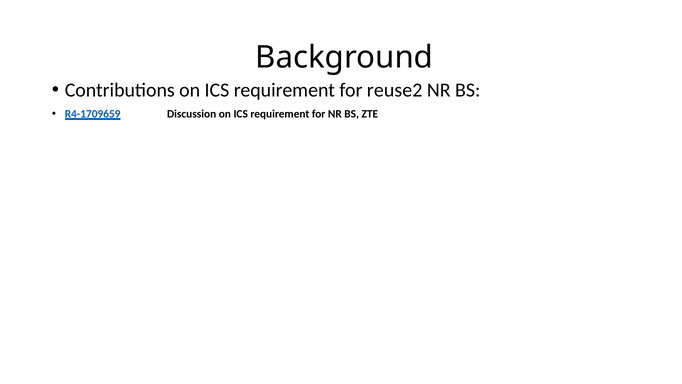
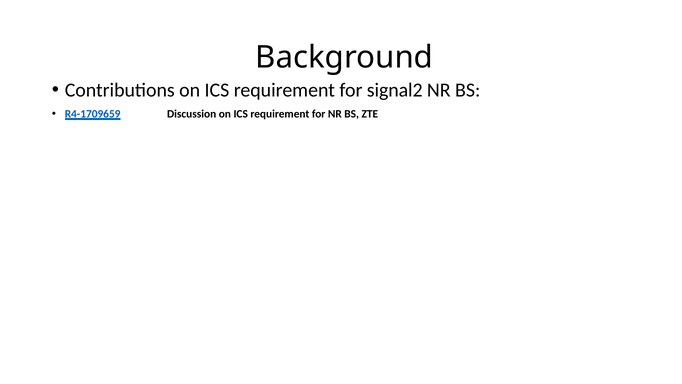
reuse2: reuse2 -> signal2 (395, 90)
